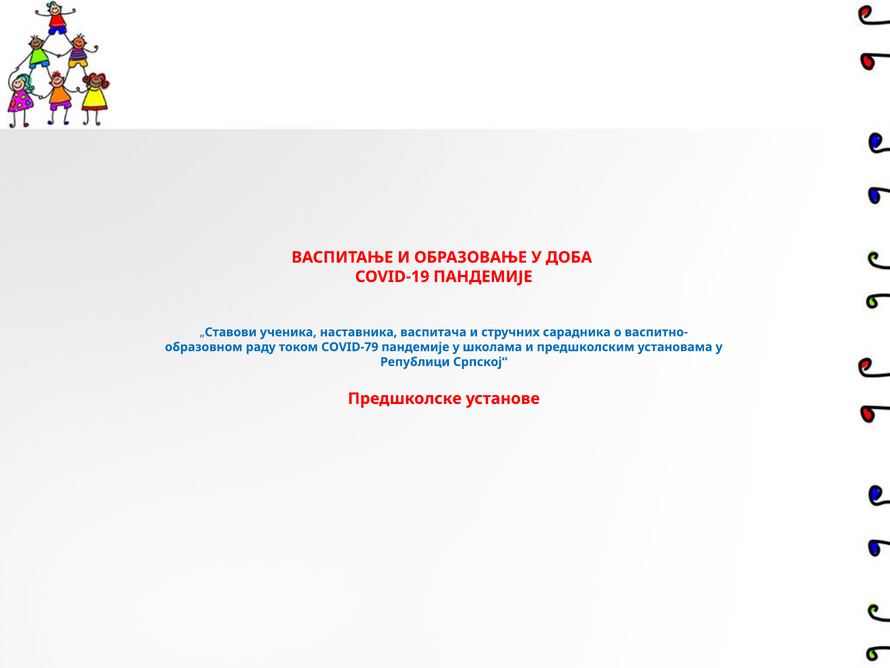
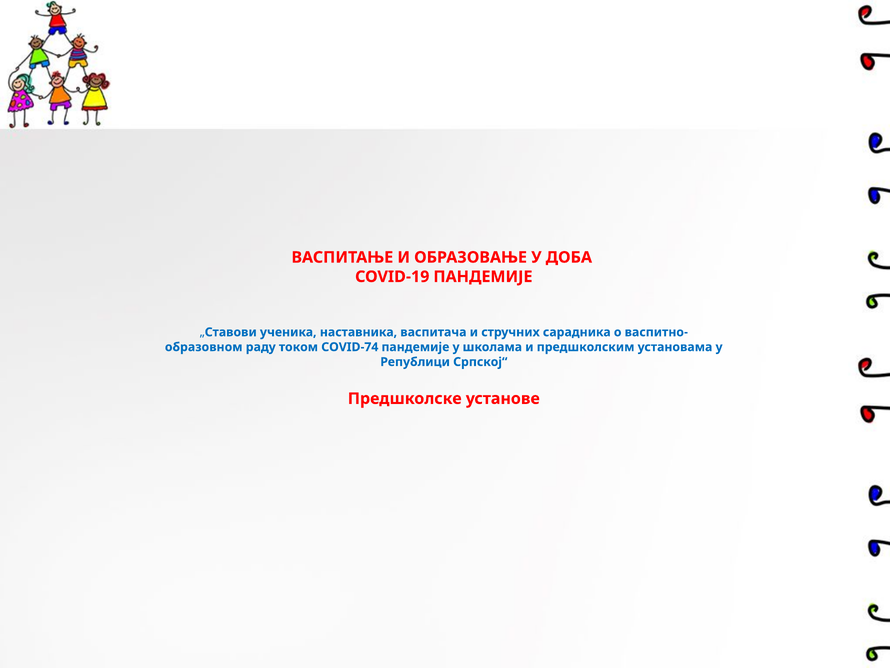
COVID-79: COVID-79 -> COVID-74 (350, 347)
